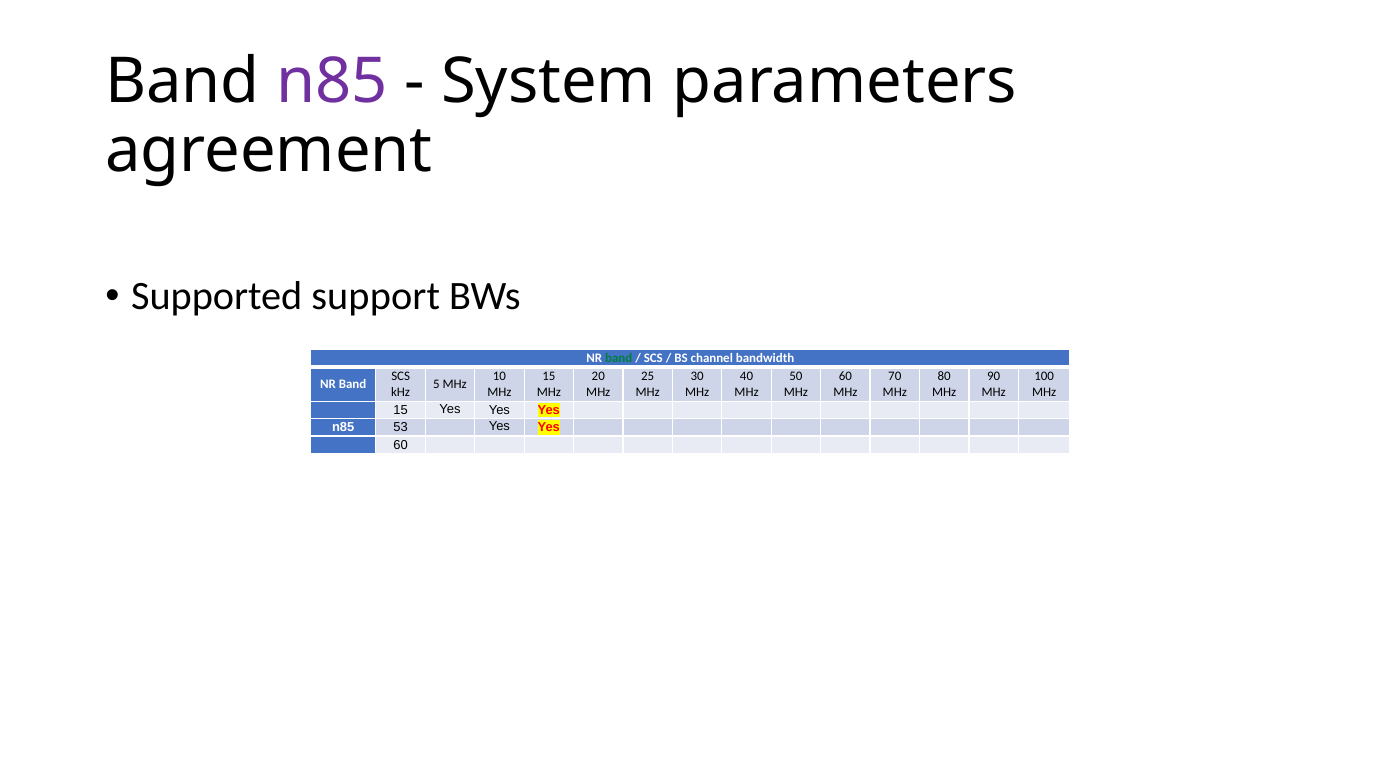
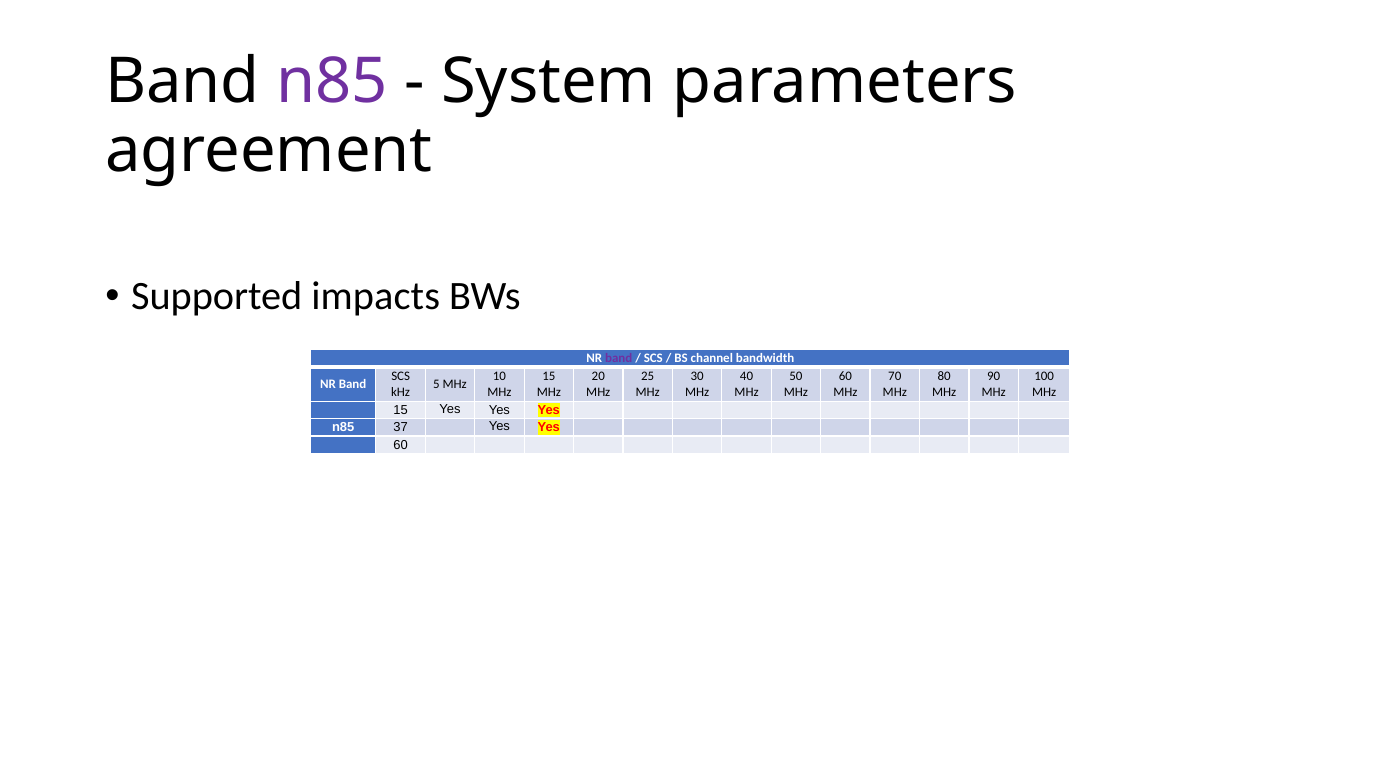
support: support -> impacts (376, 296)
band colour: green -> purple (619, 358)
53: 53 -> 37 (401, 427)
